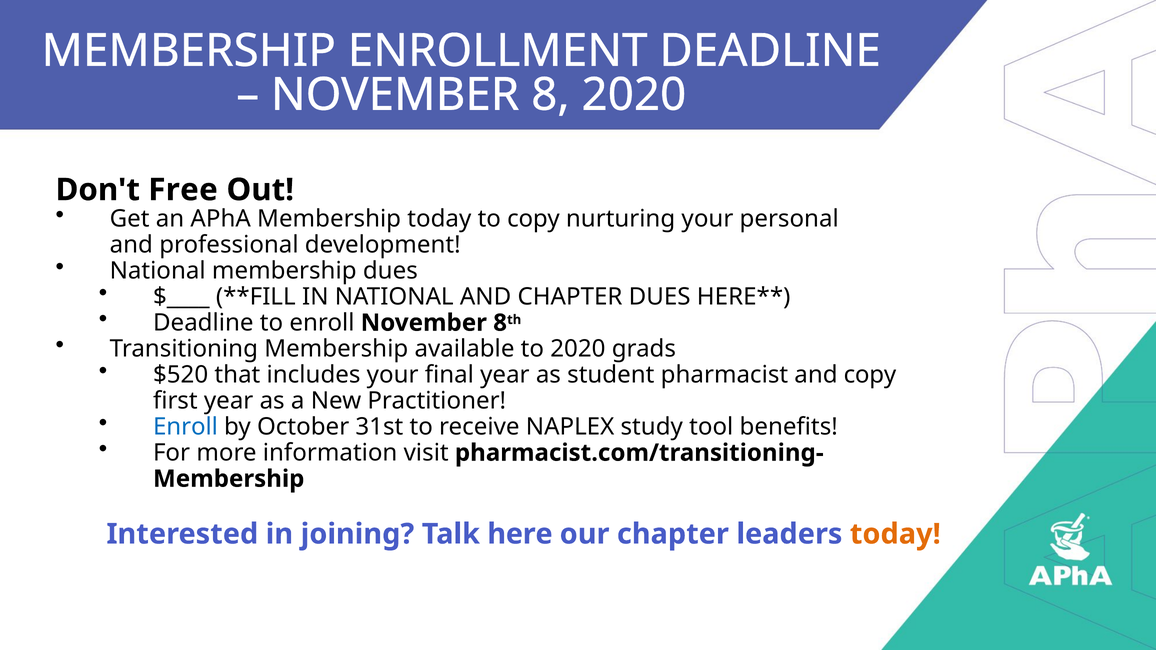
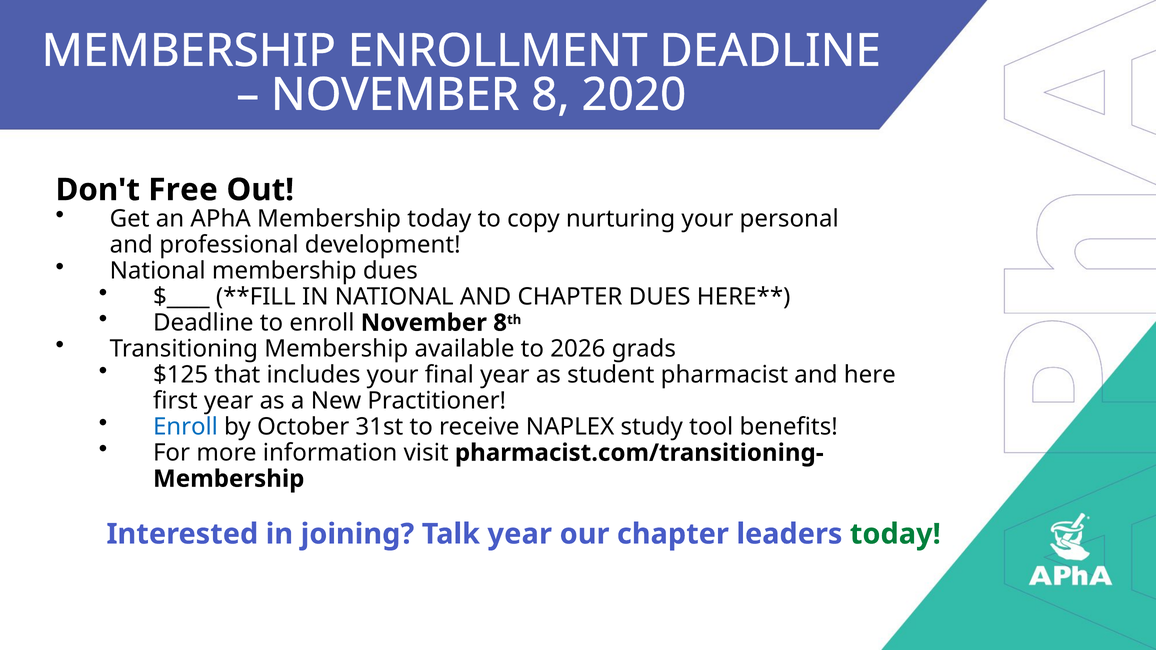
to 2020: 2020 -> 2026 (578, 349)
$520: $520 -> $125 (181, 375)
and copy: copy -> here (870, 375)
Talk here: here -> year (520, 534)
today colour: orange -> green (895, 534)
